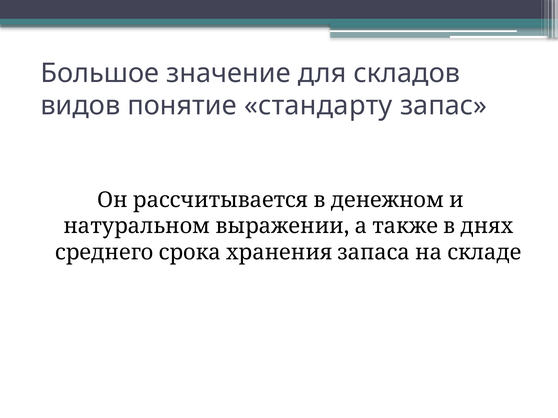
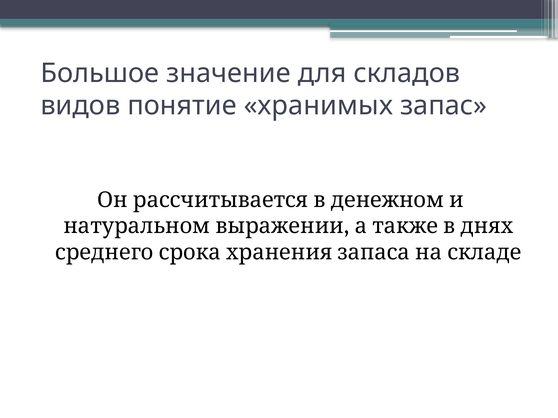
стандарту: стандарту -> хранимых (318, 106)
